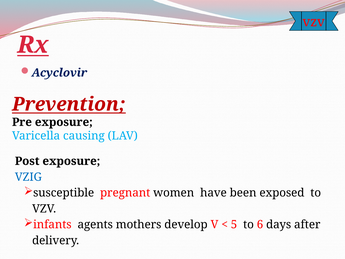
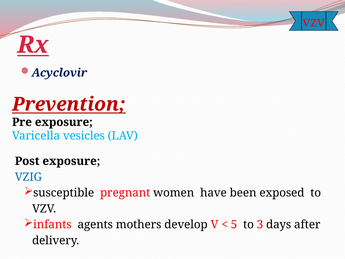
causing: causing -> vesicles (84, 136)
6: 6 -> 3 (260, 224)
